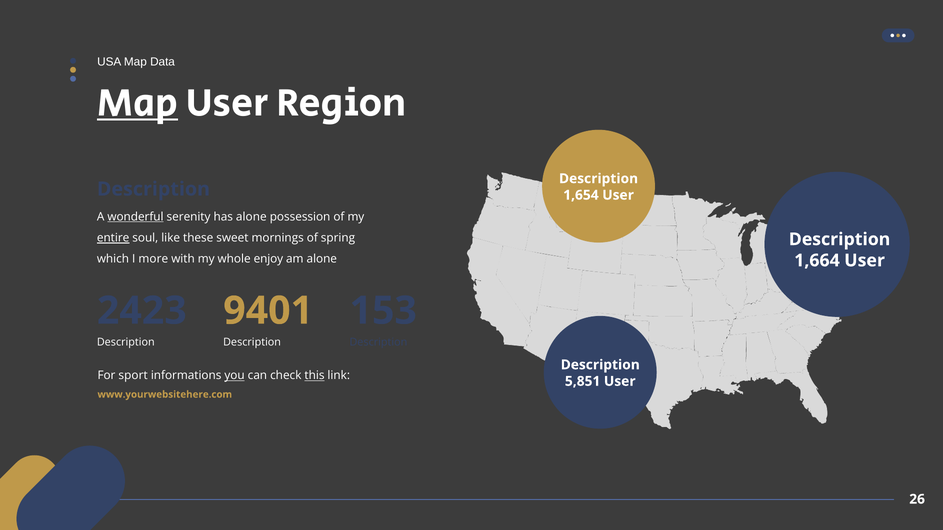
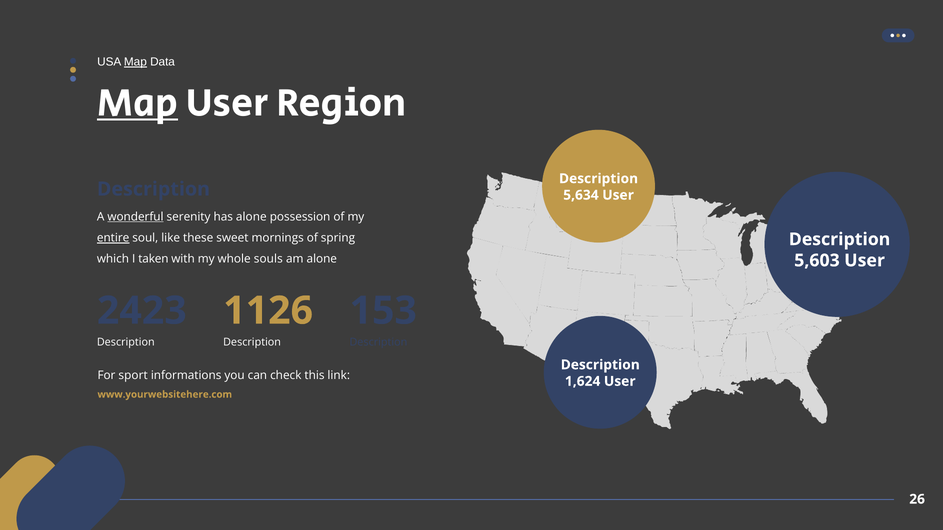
Map underline: none -> present (135, 62)
1,654: 1,654 -> 5,634 (581, 195)
1,664: 1,664 -> 5,603 (817, 261)
more: more -> taken (153, 259)
enjoy: enjoy -> souls (268, 259)
9401: 9401 -> 1126 (268, 311)
you underline: present -> none (235, 376)
this underline: present -> none (314, 376)
5,851: 5,851 -> 1,624 (583, 382)
